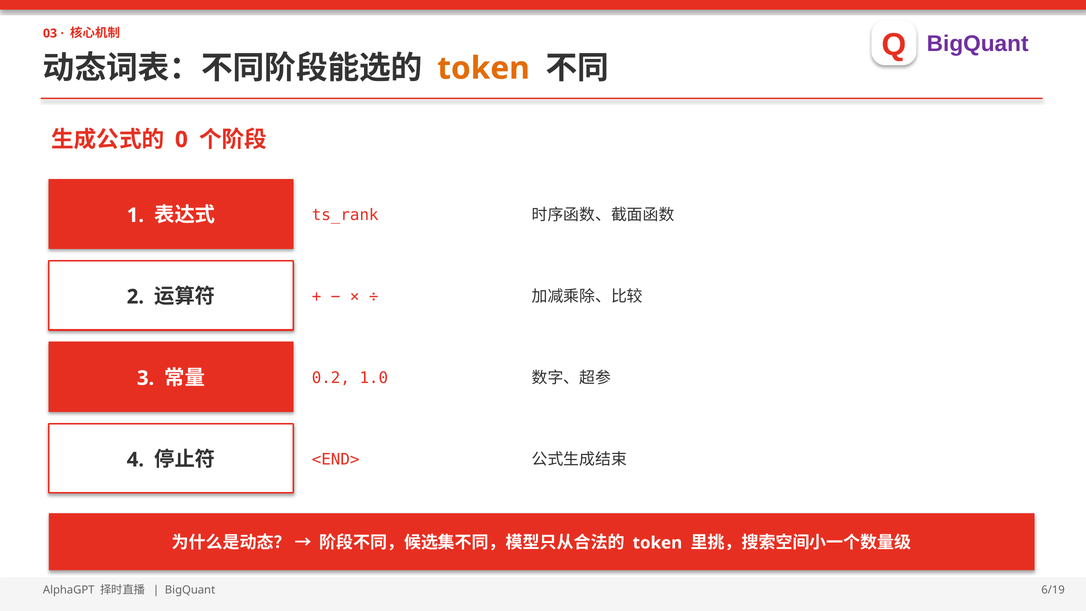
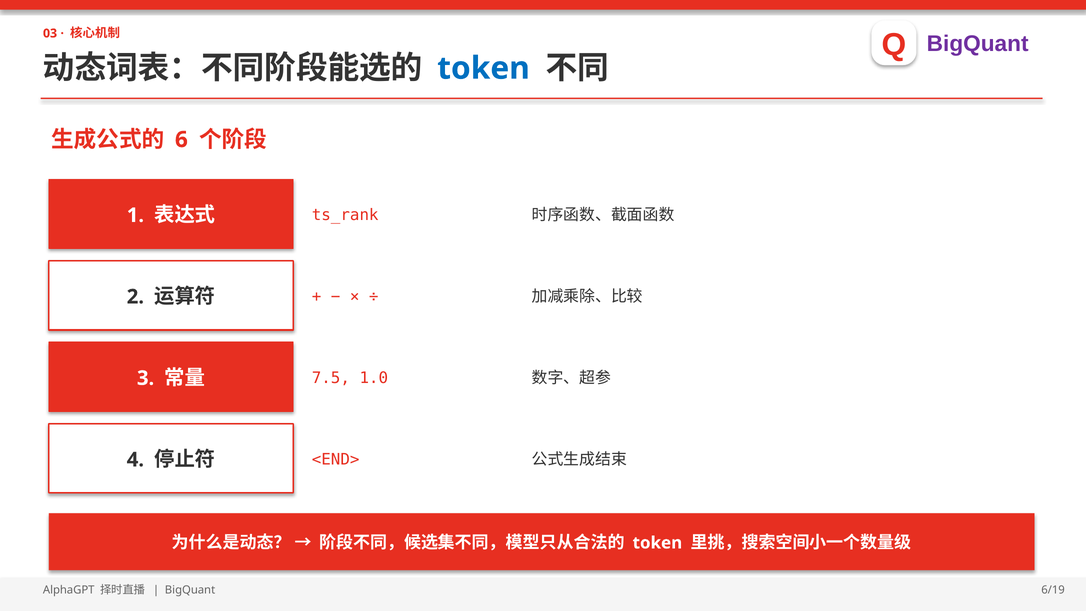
token colour: orange -> blue (484, 68)
0: 0 -> 6 (181, 140)
0.2: 0.2 -> 7.5 (331, 378)
